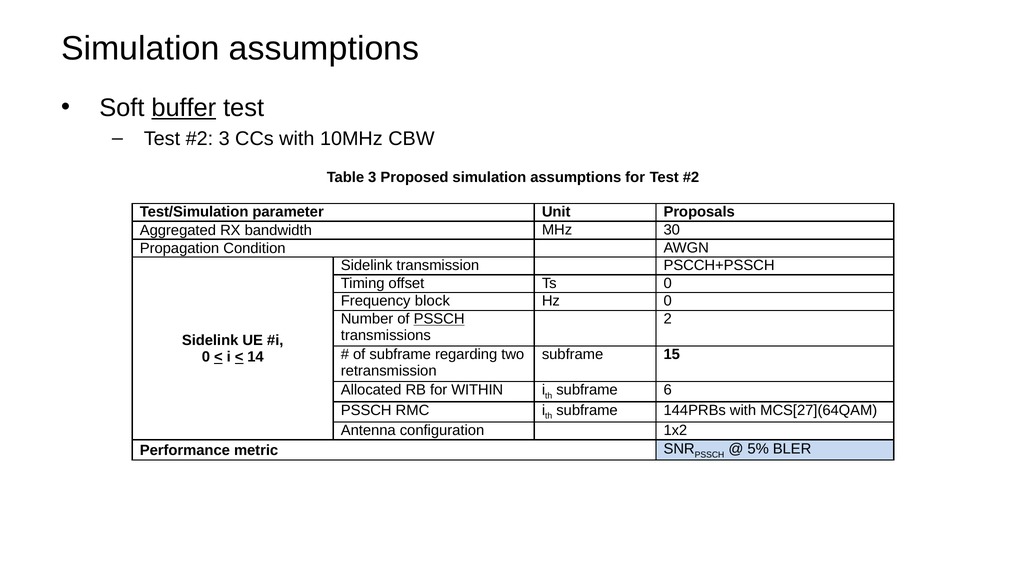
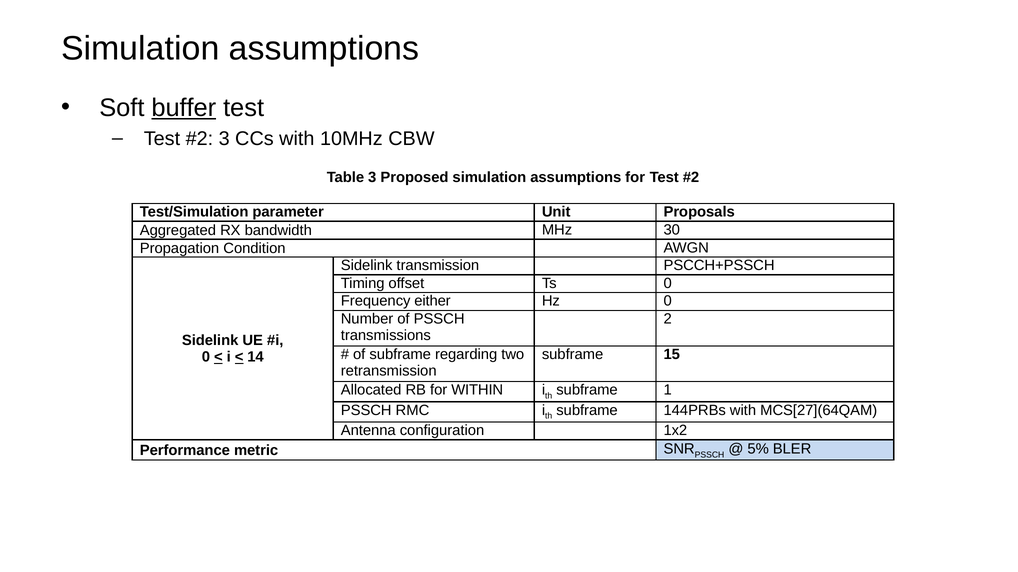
block: block -> either (433, 301)
PSSCH underline: present -> none (439, 319)
6: 6 -> 1 (668, 391)
